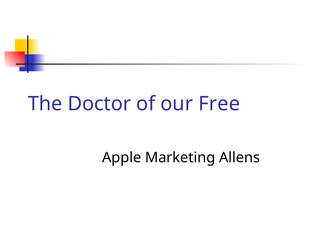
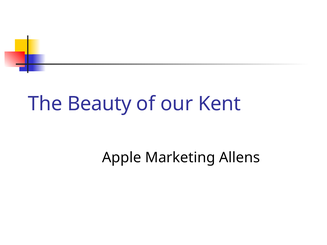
Doctor: Doctor -> Beauty (99, 104)
Free: Free -> Kent (219, 104)
